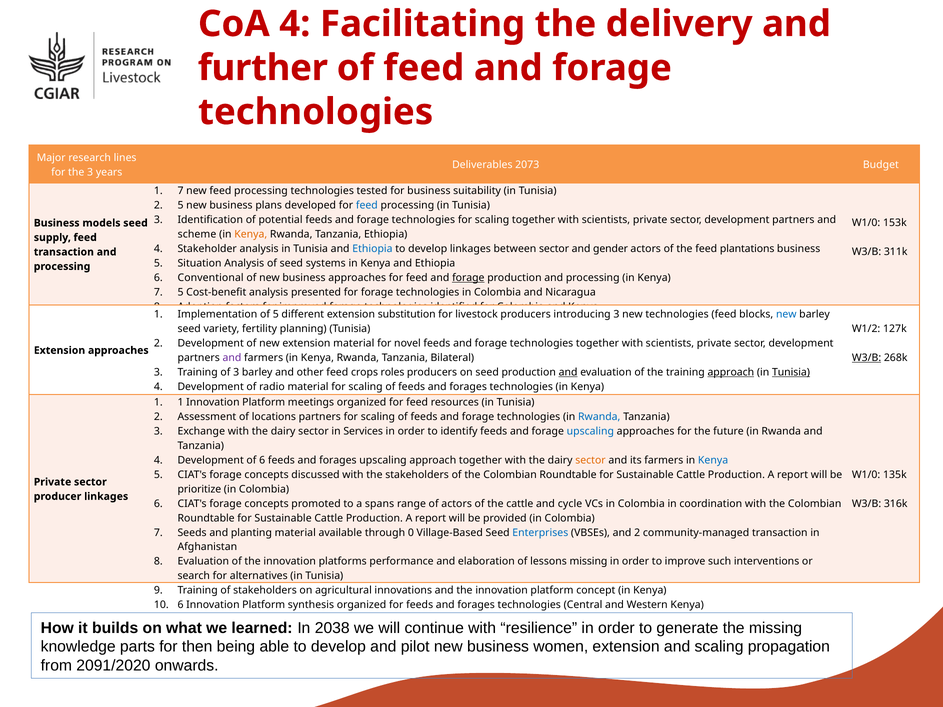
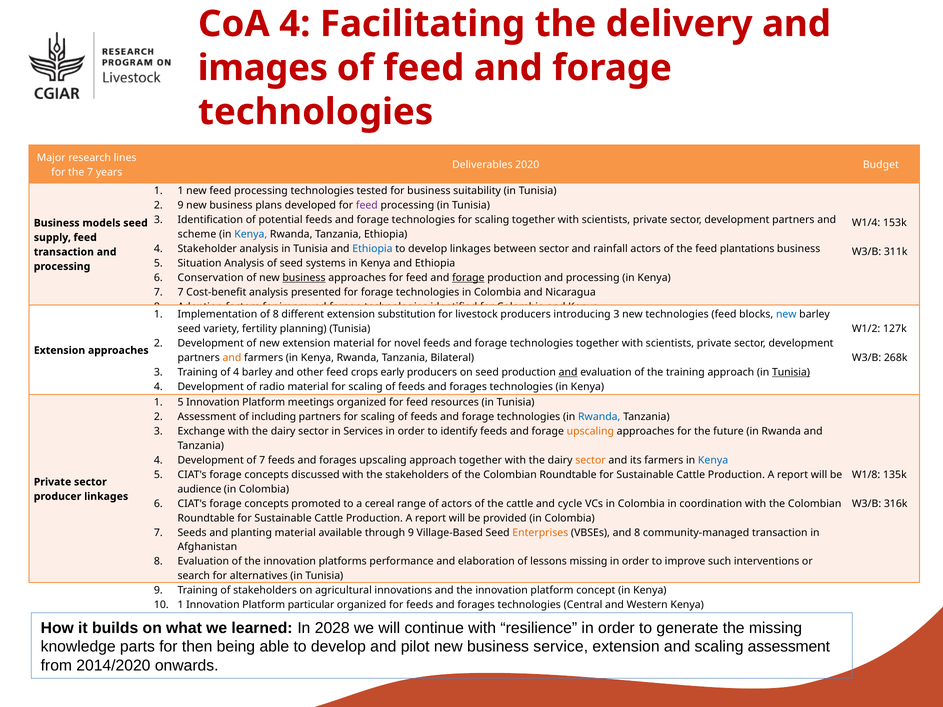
further: further -> images (263, 68)
2073: 2073 -> 2020 (527, 165)
the 3: 3 -> 7 (90, 172)
1 7: 7 -> 1 (181, 191)
2 5: 5 -> 9 (181, 206)
feed colour: blue -> purple (367, 206)
W1/0: W1/0 -> W1/4 (866, 223)
Kenya colour: orange -> blue (251, 234)
gender: gender -> rainfall (611, 249)
Conventional: Conventional -> Conservation (211, 278)
business underline: none -> present (304, 278)
5: 5 -> 7 (181, 292)
of 5: 5 -> 8 (276, 314)
and colour: purple -> orange (232, 358)
W3/B underline: present -> none (867, 358)
of 3: 3 -> 4 (236, 372)
roles: roles -> early (392, 372)
approach underline: present -> none (731, 372)
1 1: 1 -> 5 (181, 402)
locations: locations -> including (274, 417)
upscaling colour: blue -> orange (590, 431)
of 6: 6 -> 7 (262, 460)
W1/0: W1/0 -> W1/8 (866, 475)
prioritize: prioritize -> audience (199, 489)
spans: spans -> cereal (380, 504)
through 0: 0 -> 9 (411, 533)
Enterprises colour: blue -> orange (540, 533)
and 2: 2 -> 8 (637, 533)
6: 6 -> 1 (181, 605)
synthesis: synthesis -> particular (311, 605)
2038: 2038 -> 2028 (332, 628)
women: women -> service (561, 647)
scaling propagation: propagation -> assessment (789, 647)
2091/2020: 2091/2020 -> 2014/2020 (113, 666)
